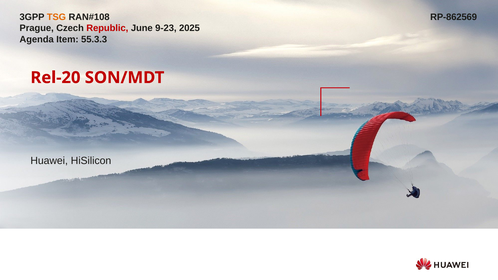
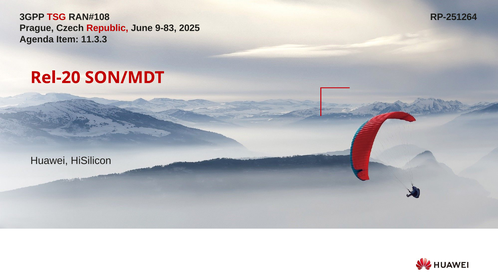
TSG colour: orange -> red (56, 17)
RP-862569: RP-862569 -> RP-251264 (454, 17)
9-23: 9-23 -> 9-83 (166, 28)
55.3.3: 55.3.3 -> 11.3.3 (94, 39)
